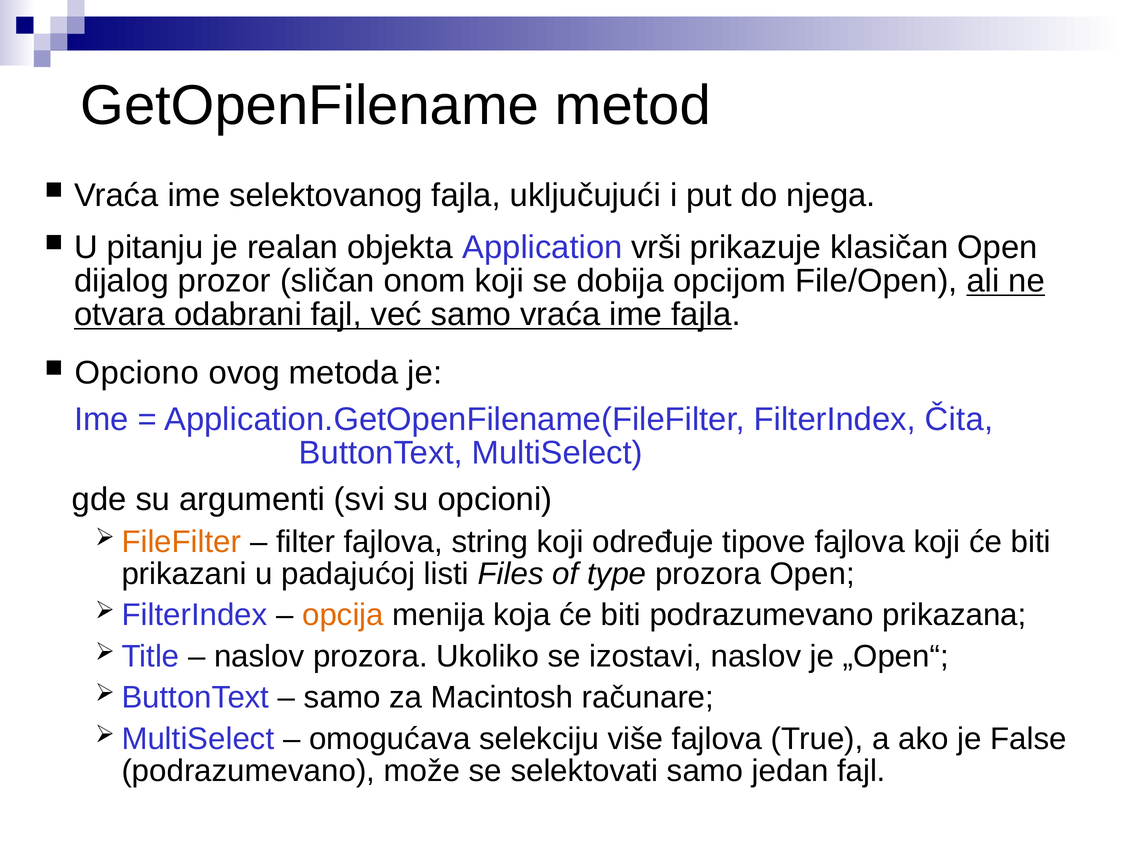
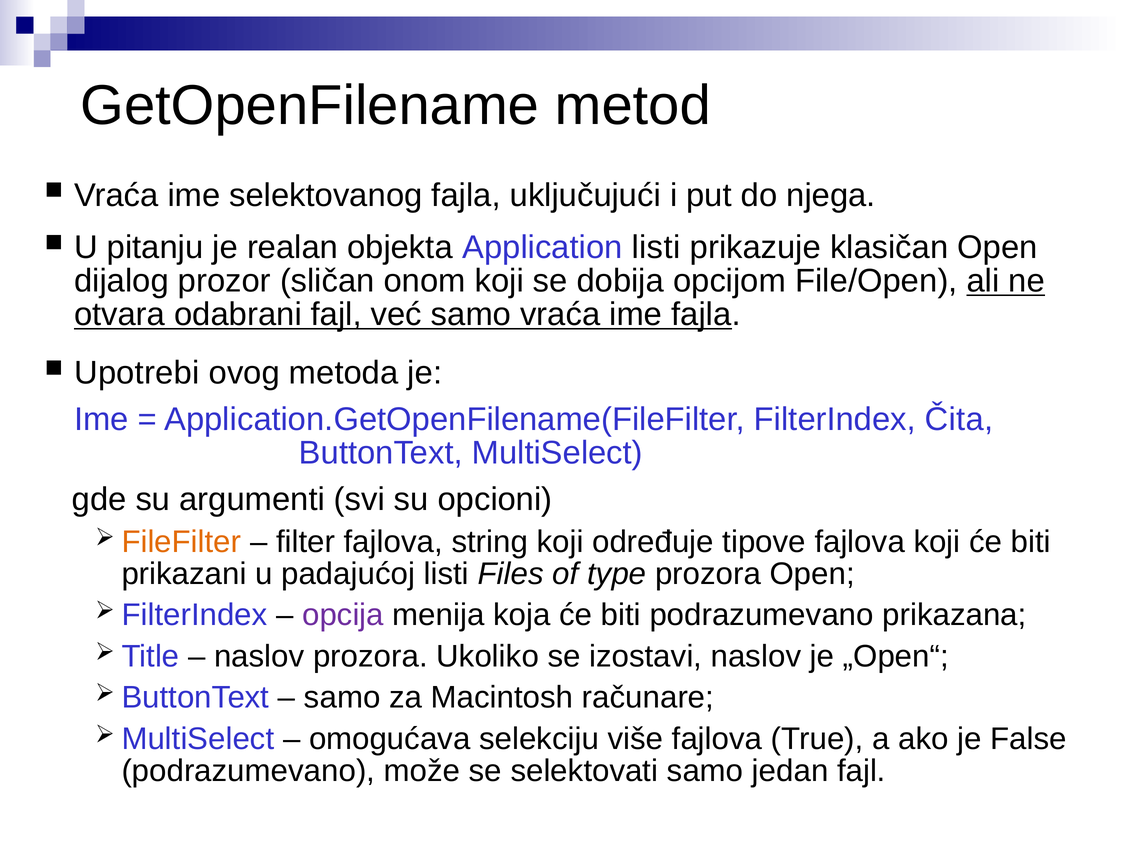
Application vrši: vrši -> listi (656, 247)
Opciono: Opciono -> Upotrebi (137, 373)
opcija colour: orange -> purple (343, 615)
